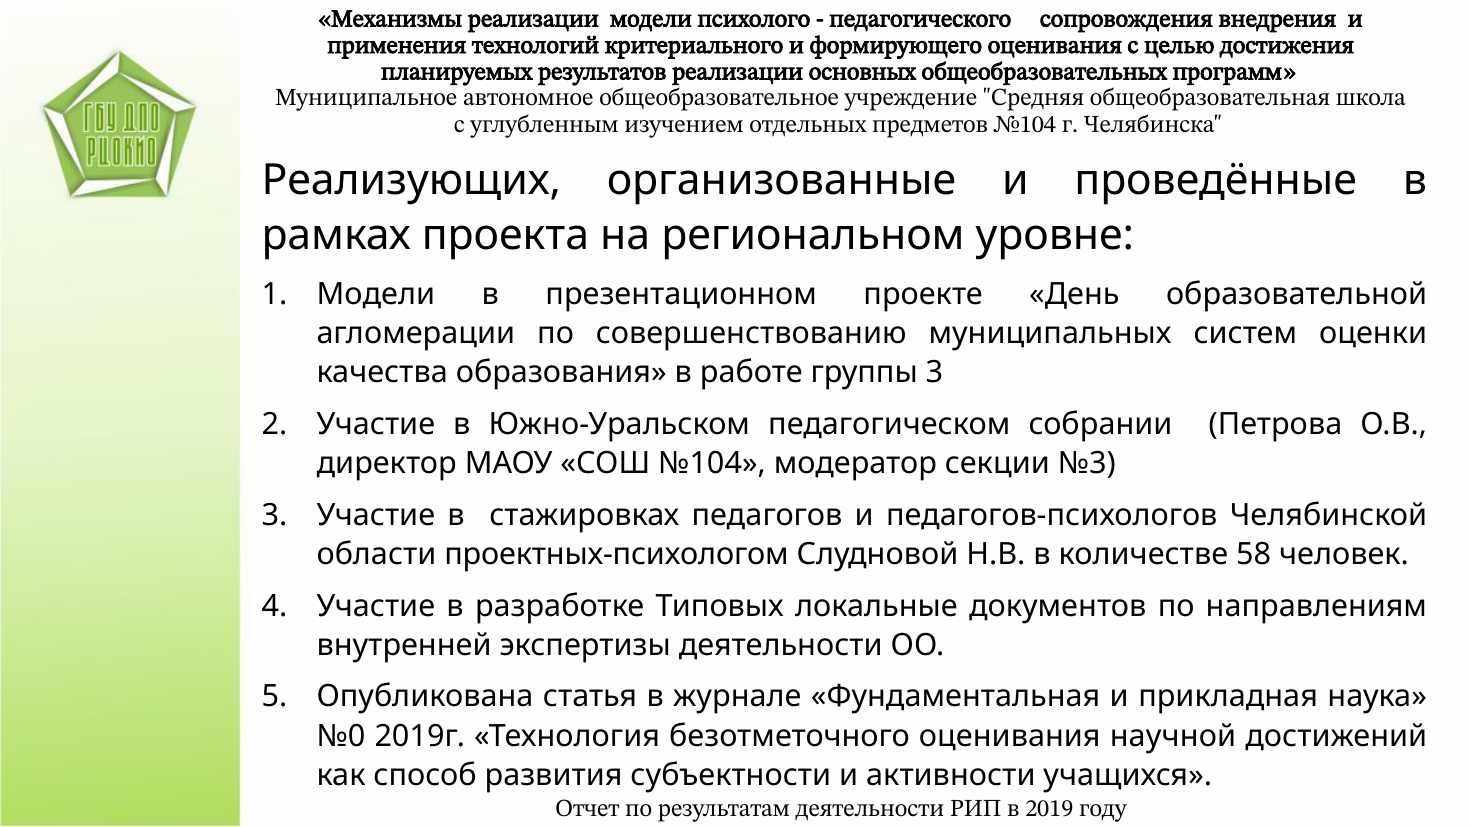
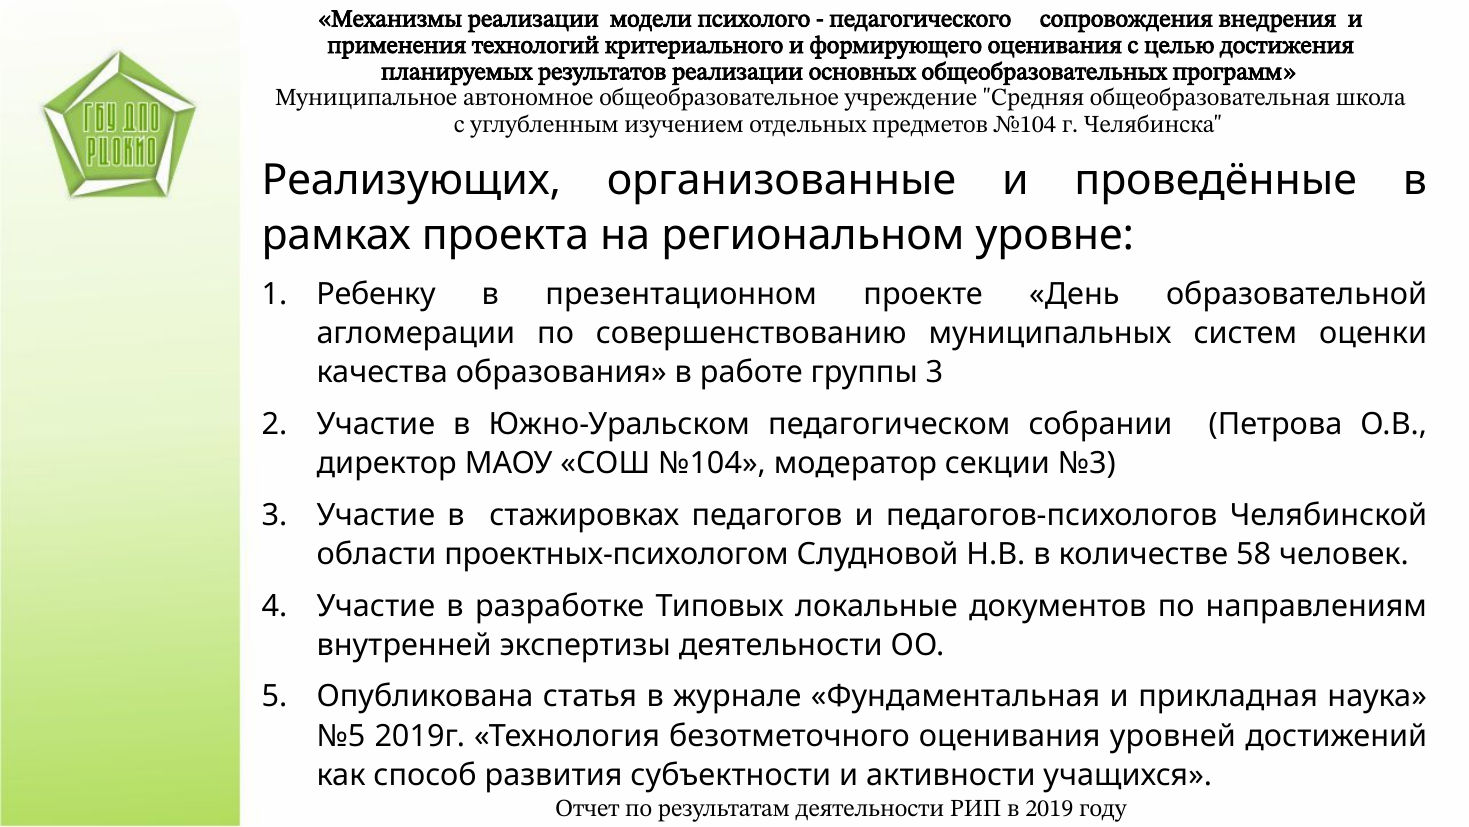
Модели: Модели -> Ребенку (376, 294)
№0: №0 -> №5 (341, 736)
научной: научной -> уровней (1173, 736)
